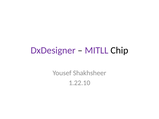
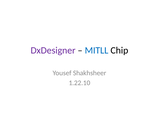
MITLL colour: purple -> blue (97, 51)
